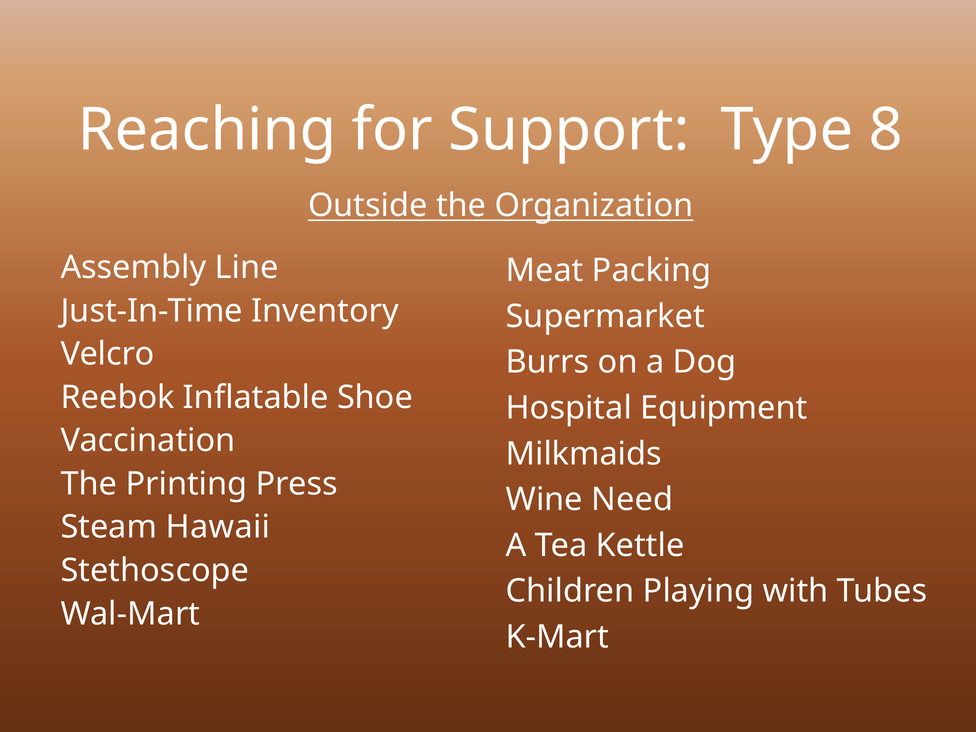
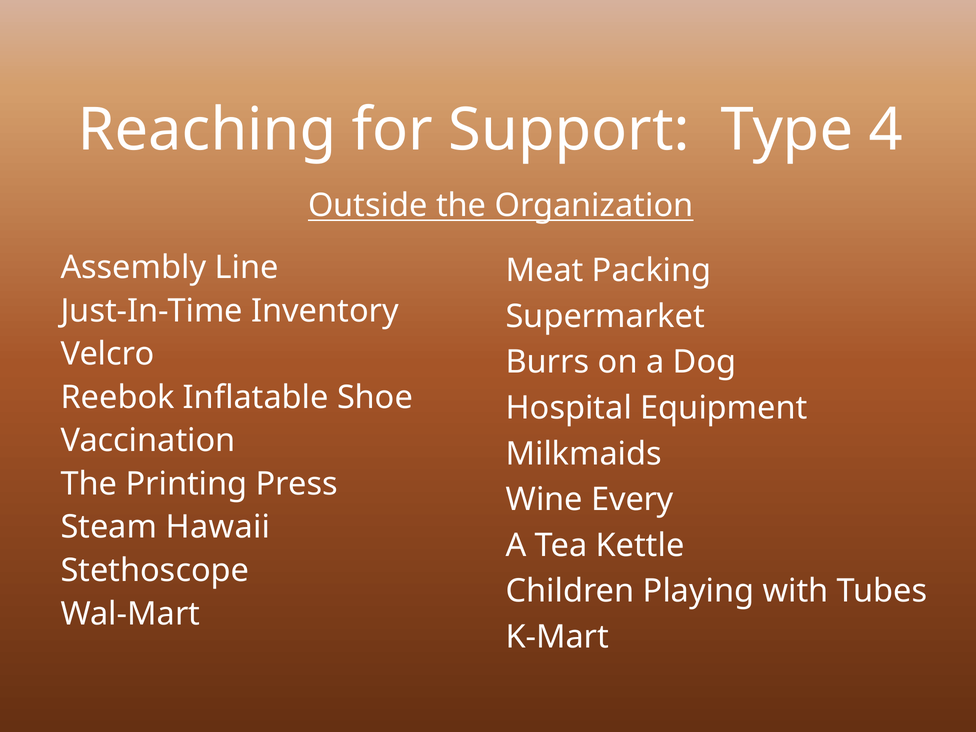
8: 8 -> 4 (886, 130)
Need: Need -> Every (632, 500)
